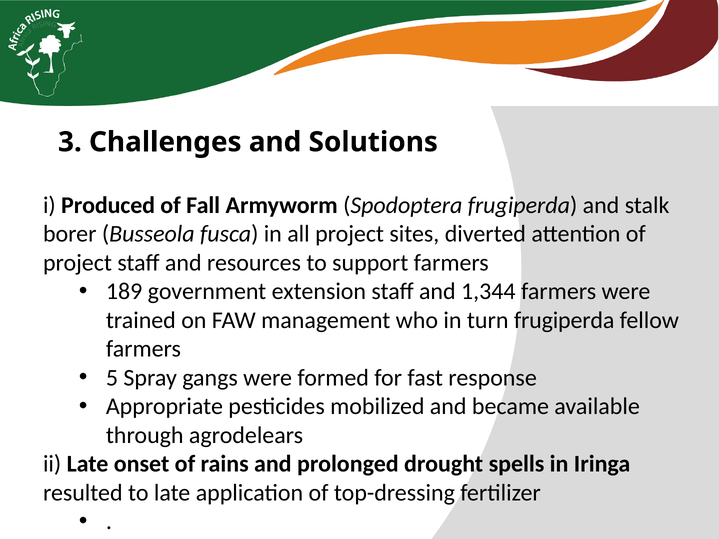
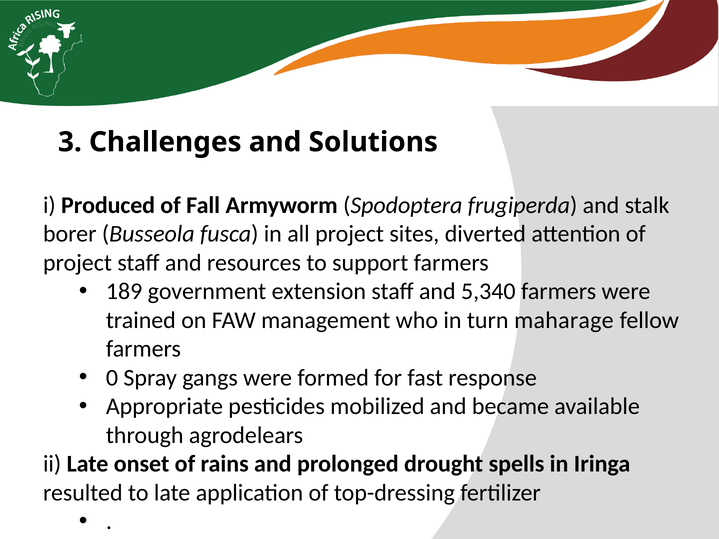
1,344: 1,344 -> 5,340 (488, 292)
turn frugiperda: frugiperda -> maharage (564, 320)
5: 5 -> 0 (112, 378)
